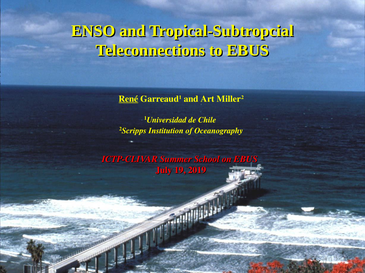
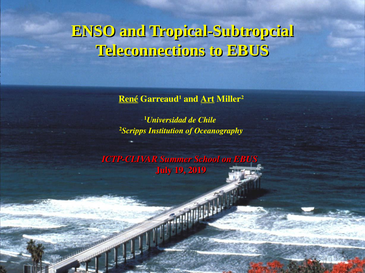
Art underline: none -> present (208, 99)
